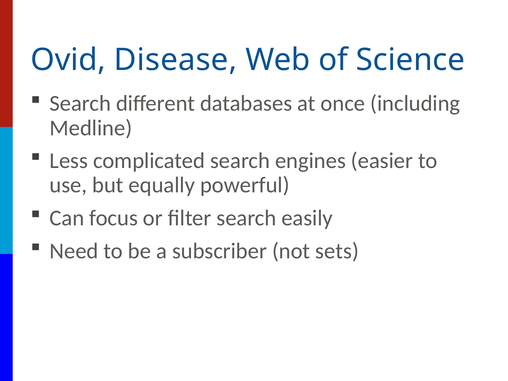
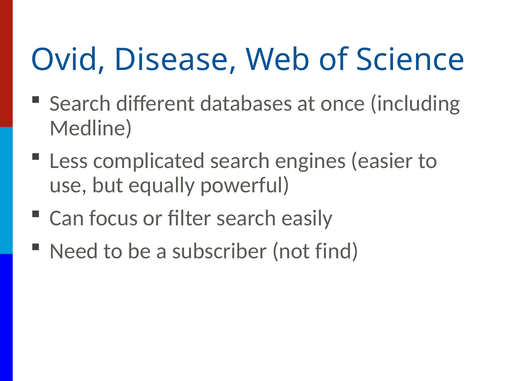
sets: sets -> find (337, 251)
